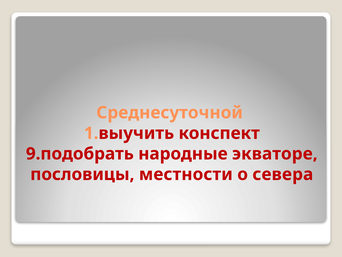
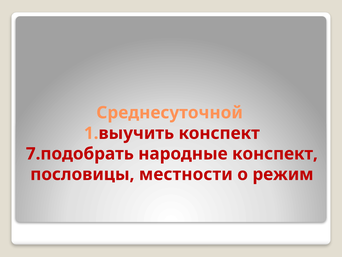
9.подобрать: 9.подобрать -> 7.подобрать (80, 153)
народные экваторе: экваторе -> конспект (275, 153)
севера: севера -> режим (283, 174)
